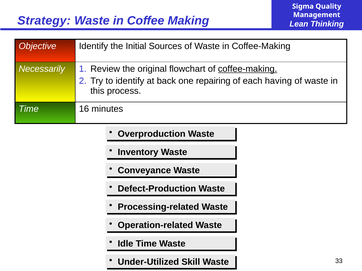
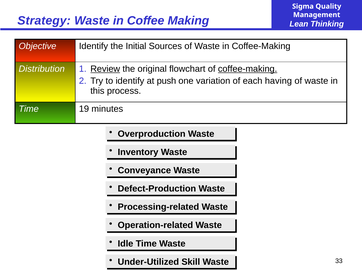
Necessarily: Necessarily -> Distribution (42, 69)
Review underline: none -> present (105, 69)
back: back -> push (166, 81)
repairing: repairing -> variation (213, 81)
16: 16 -> 19 (84, 109)
